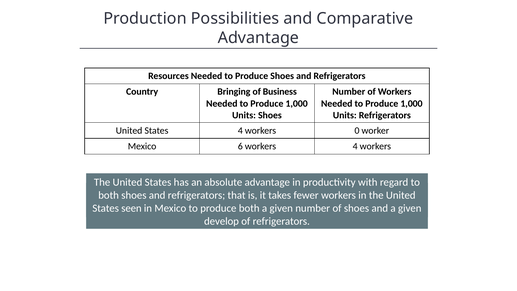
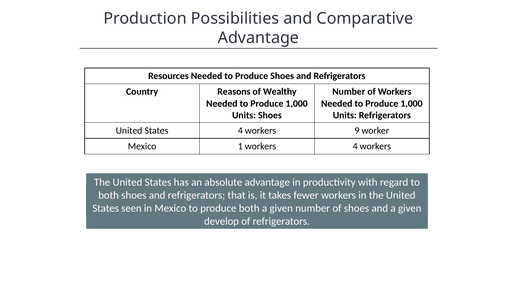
Bringing: Bringing -> Reasons (234, 92)
Business: Business -> Wealthy (280, 92)
0: 0 -> 9 (357, 130)
6: 6 -> 1 (240, 146)
